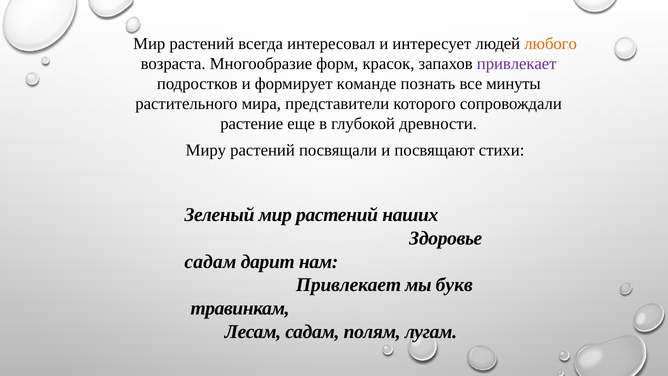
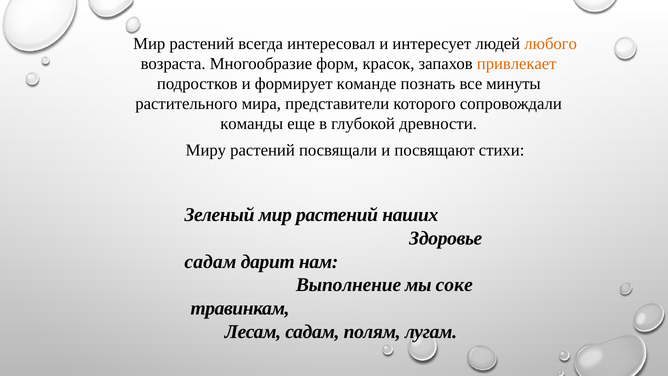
привлекает colour: purple -> orange (517, 64)
растение: растение -> команды (252, 124)
Привлекает: Привлекает -> Выполнение (349, 285)
букв: букв -> соке (454, 285)
